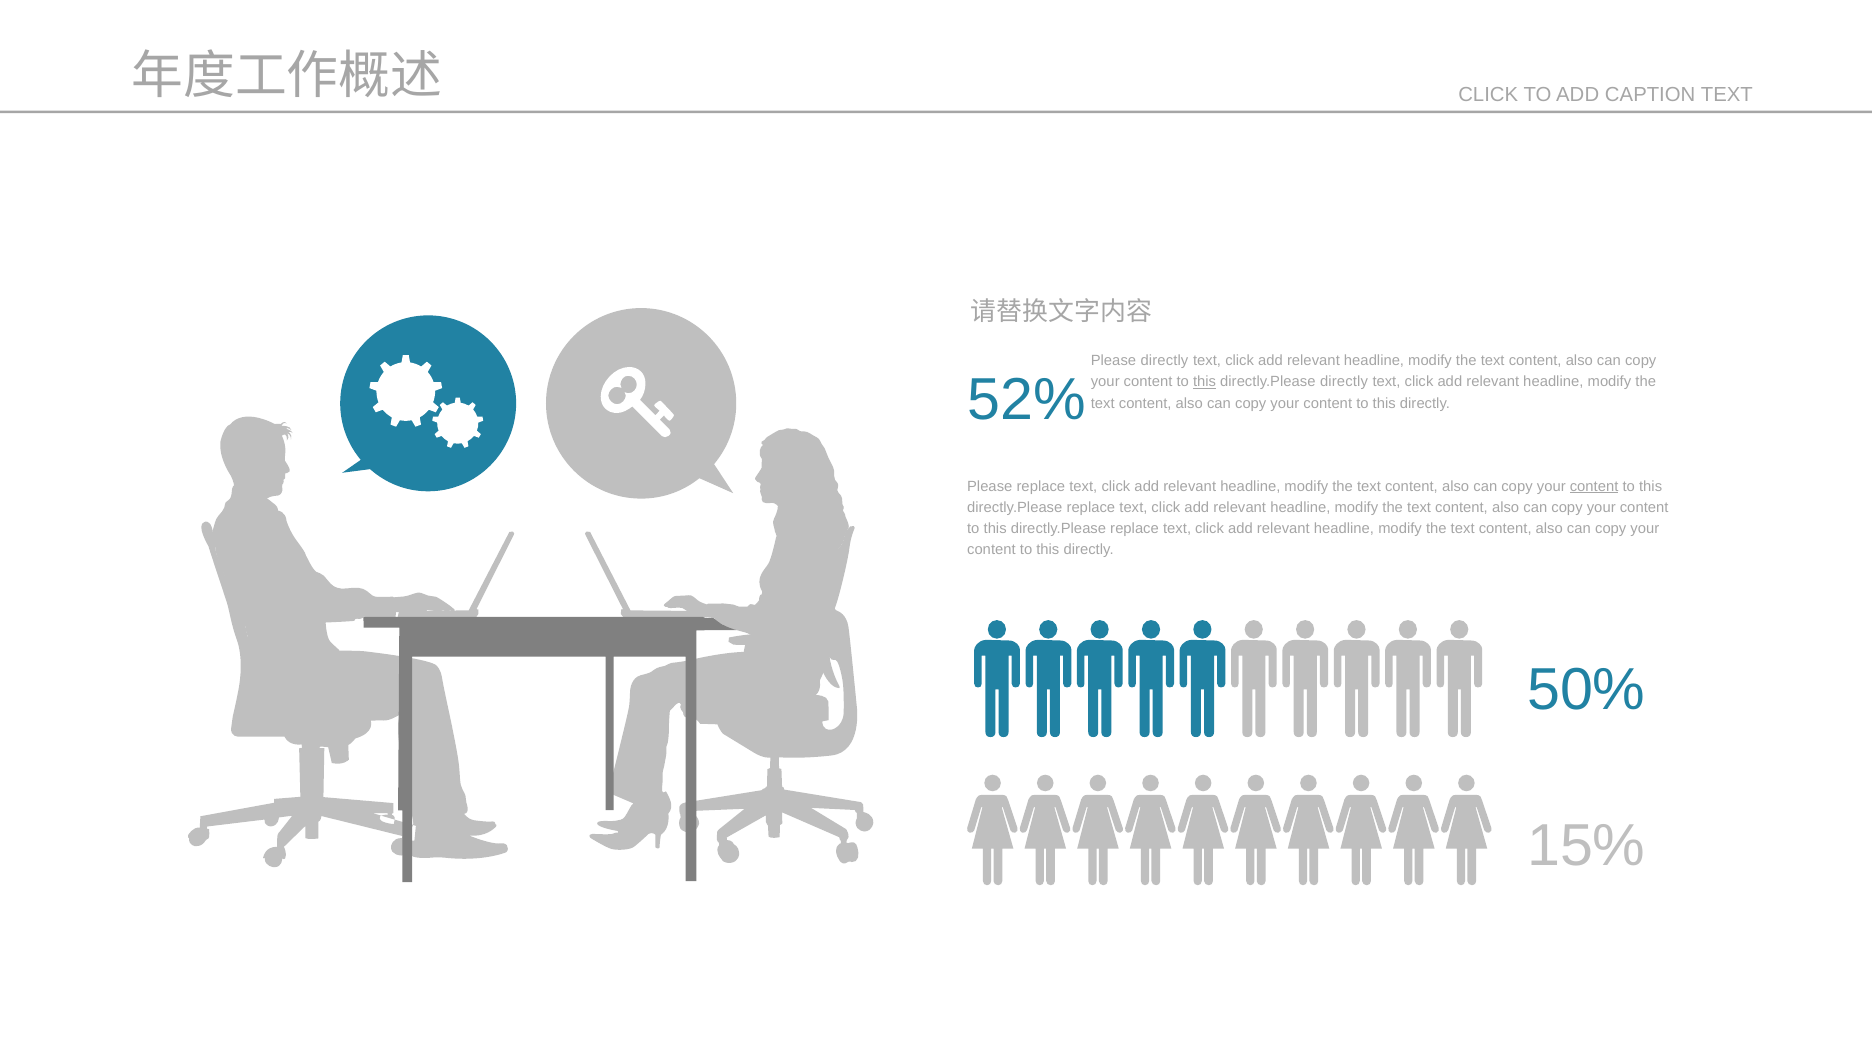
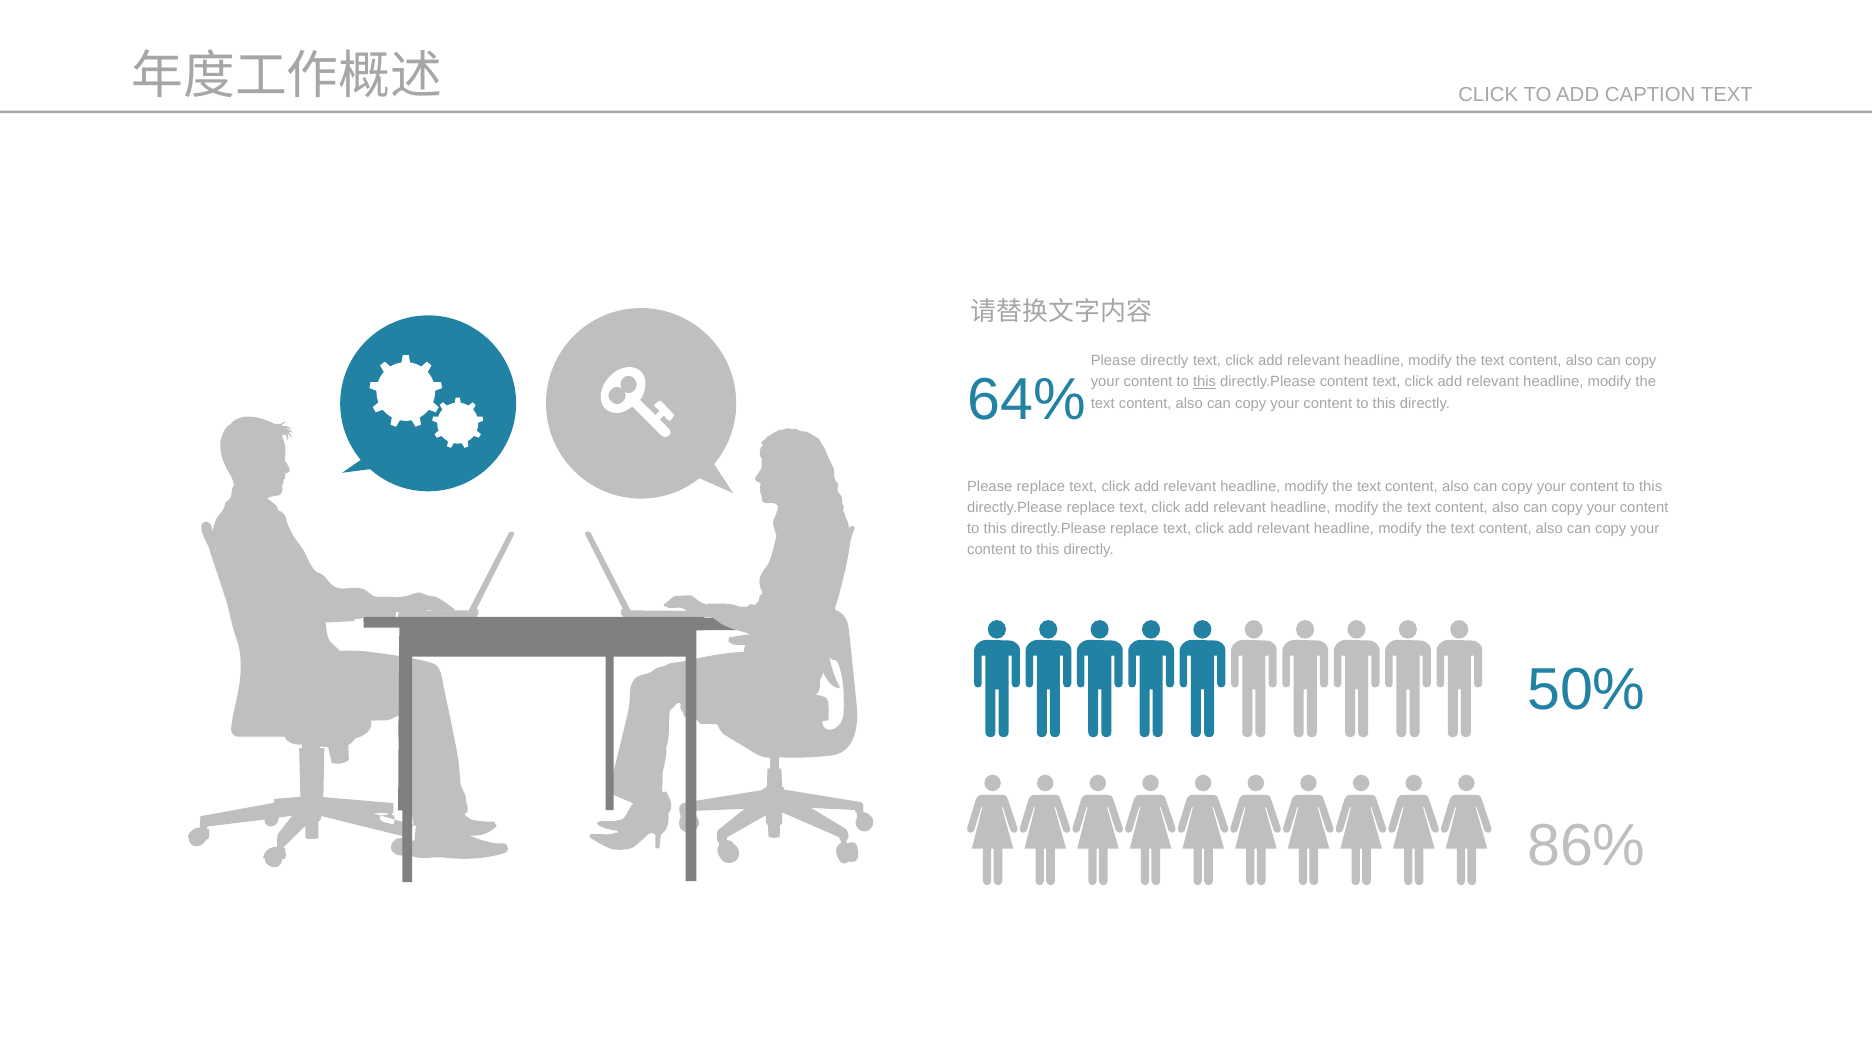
52%: 52% -> 64% (1027, 399)
directly.Please directly: directly -> content (1344, 382)
content underline: present -> none (1594, 486)
15%: 15% -> 86% (1586, 845)
